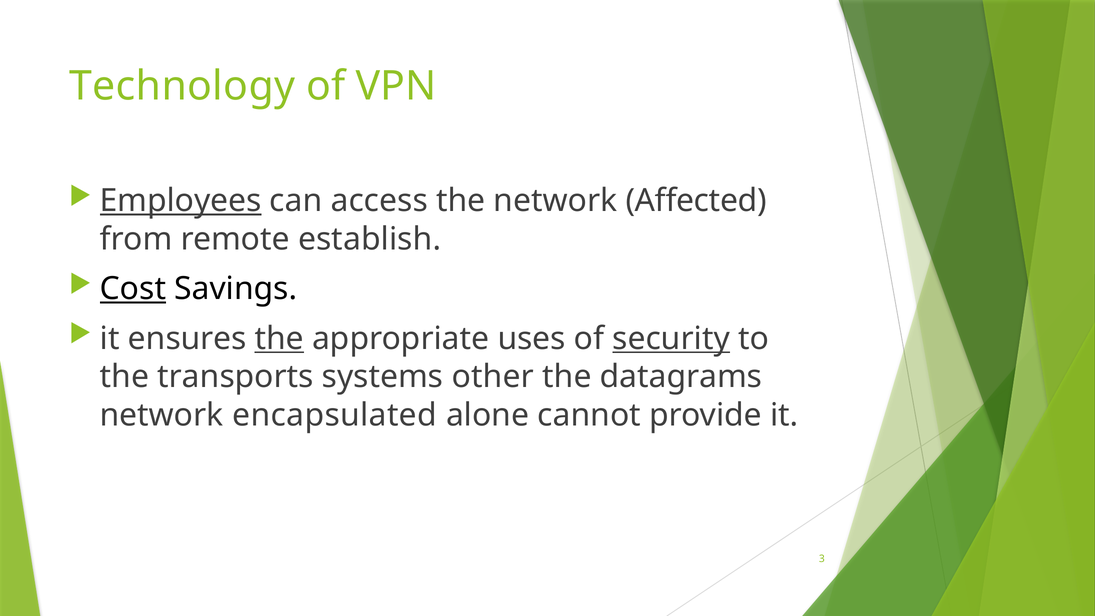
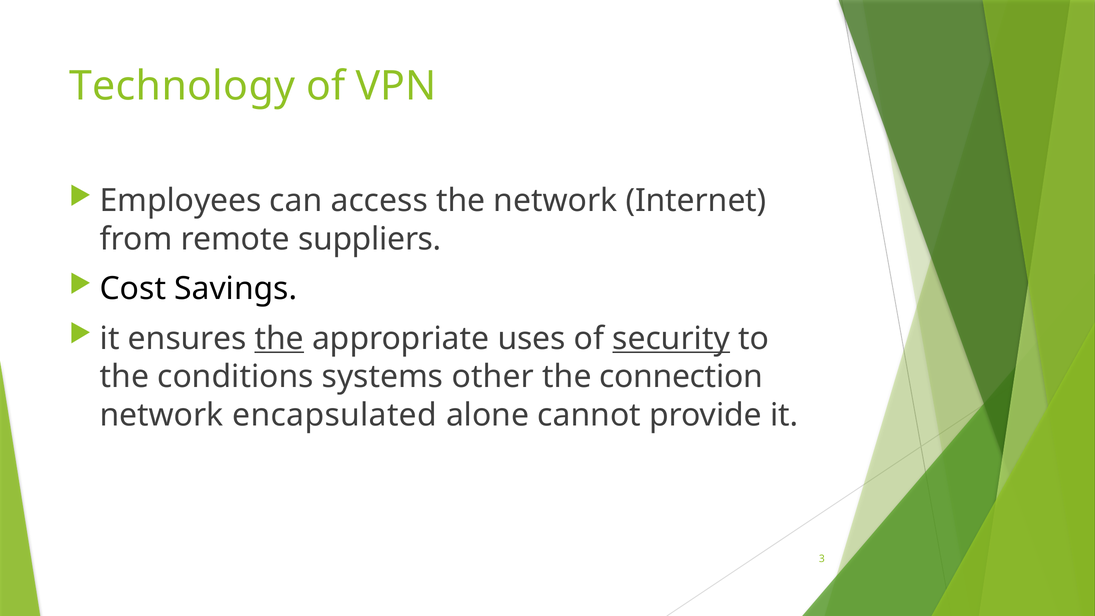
Employees underline: present -> none (181, 201)
Affected: Affected -> Internet (696, 201)
establish: establish -> suppliers (370, 239)
Cost underline: present -> none (133, 289)
transports: transports -> conditions (236, 377)
datagrams: datagrams -> connection (681, 377)
